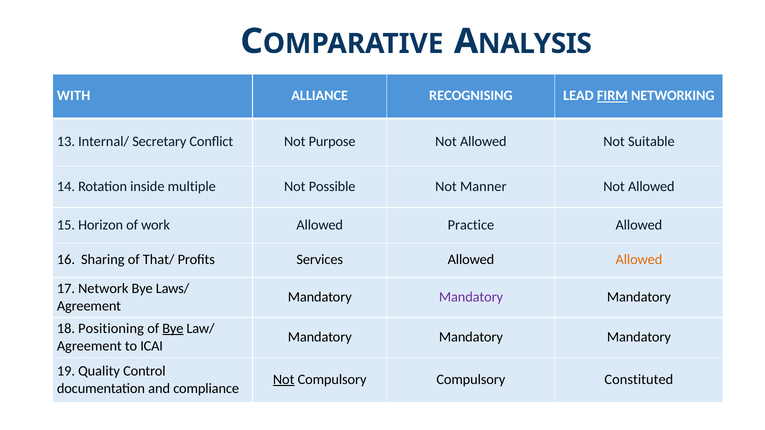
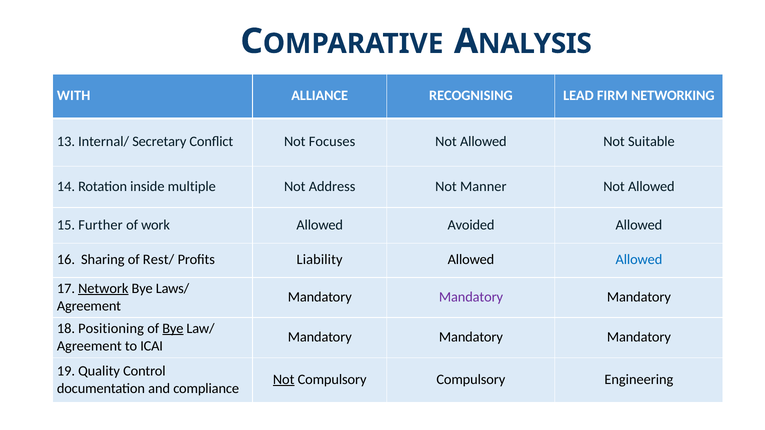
FIRM underline: present -> none (612, 96)
Purpose: Purpose -> Focuses (332, 142)
Possible: Possible -> Address (332, 186)
Horizon: Horizon -> Further (101, 225)
Practice: Practice -> Avoided (471, 225)
That/: That/ -> Rest/ (159, 260)
Services: Services -> Liability (320, 260)
Allowed colour: orange -> blue (639, 260)
Network underline: none -> present (103, 289)
Constituted: Constituted -> Engineering (639, 380)
